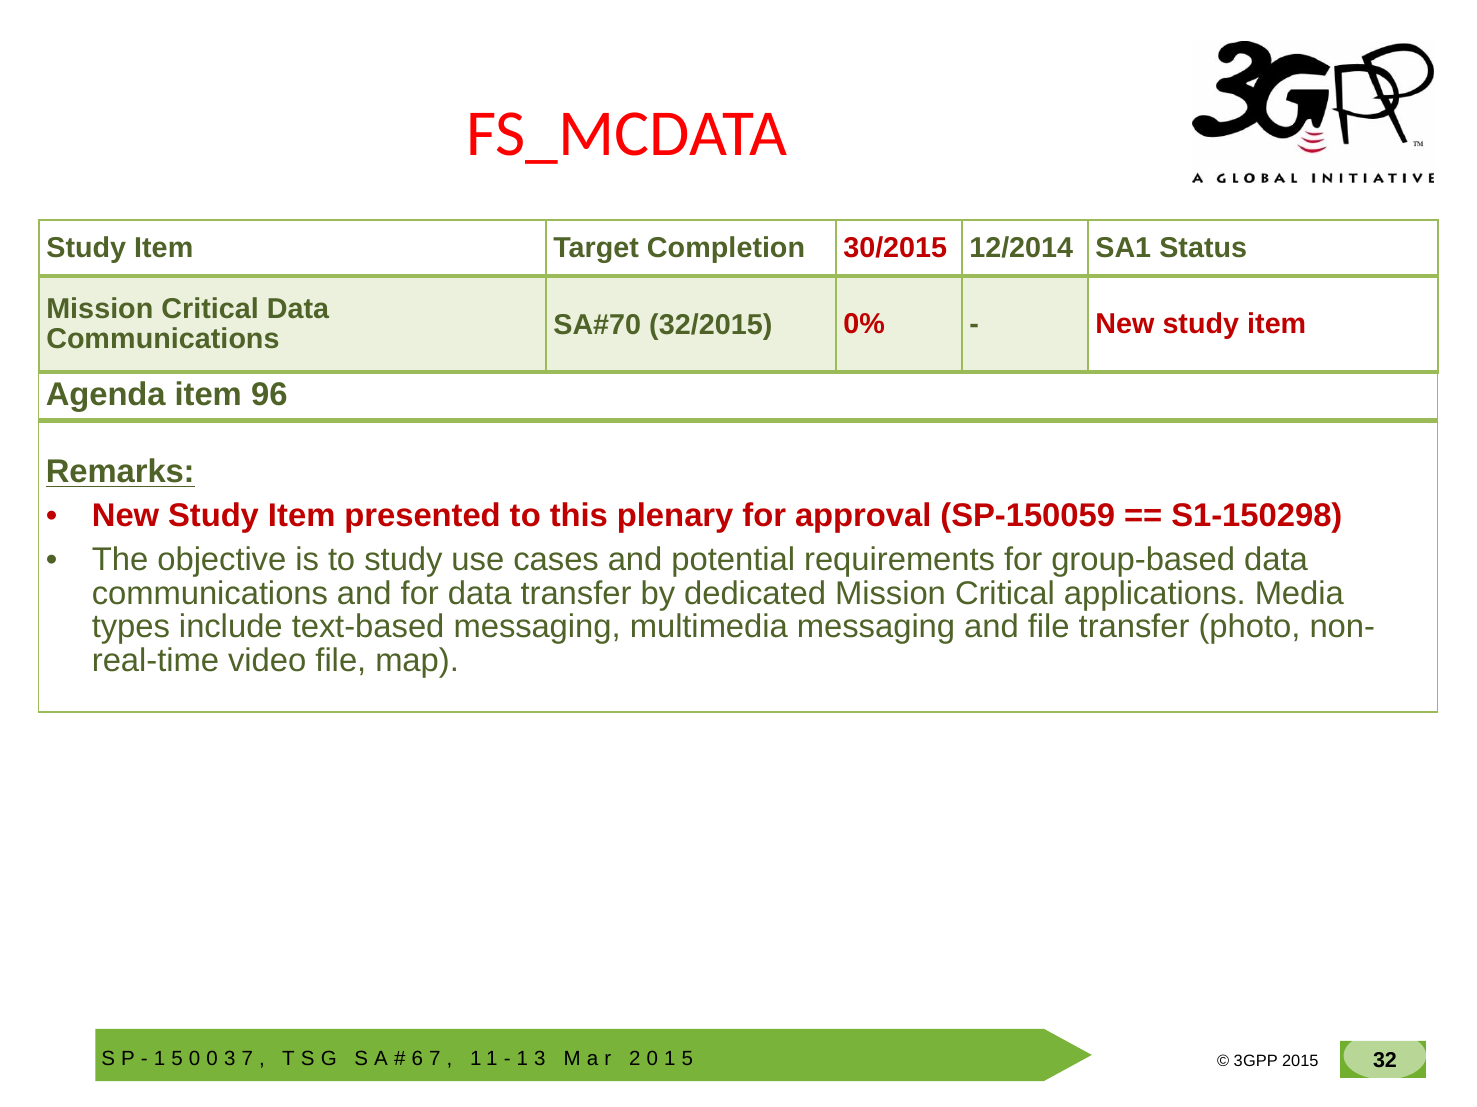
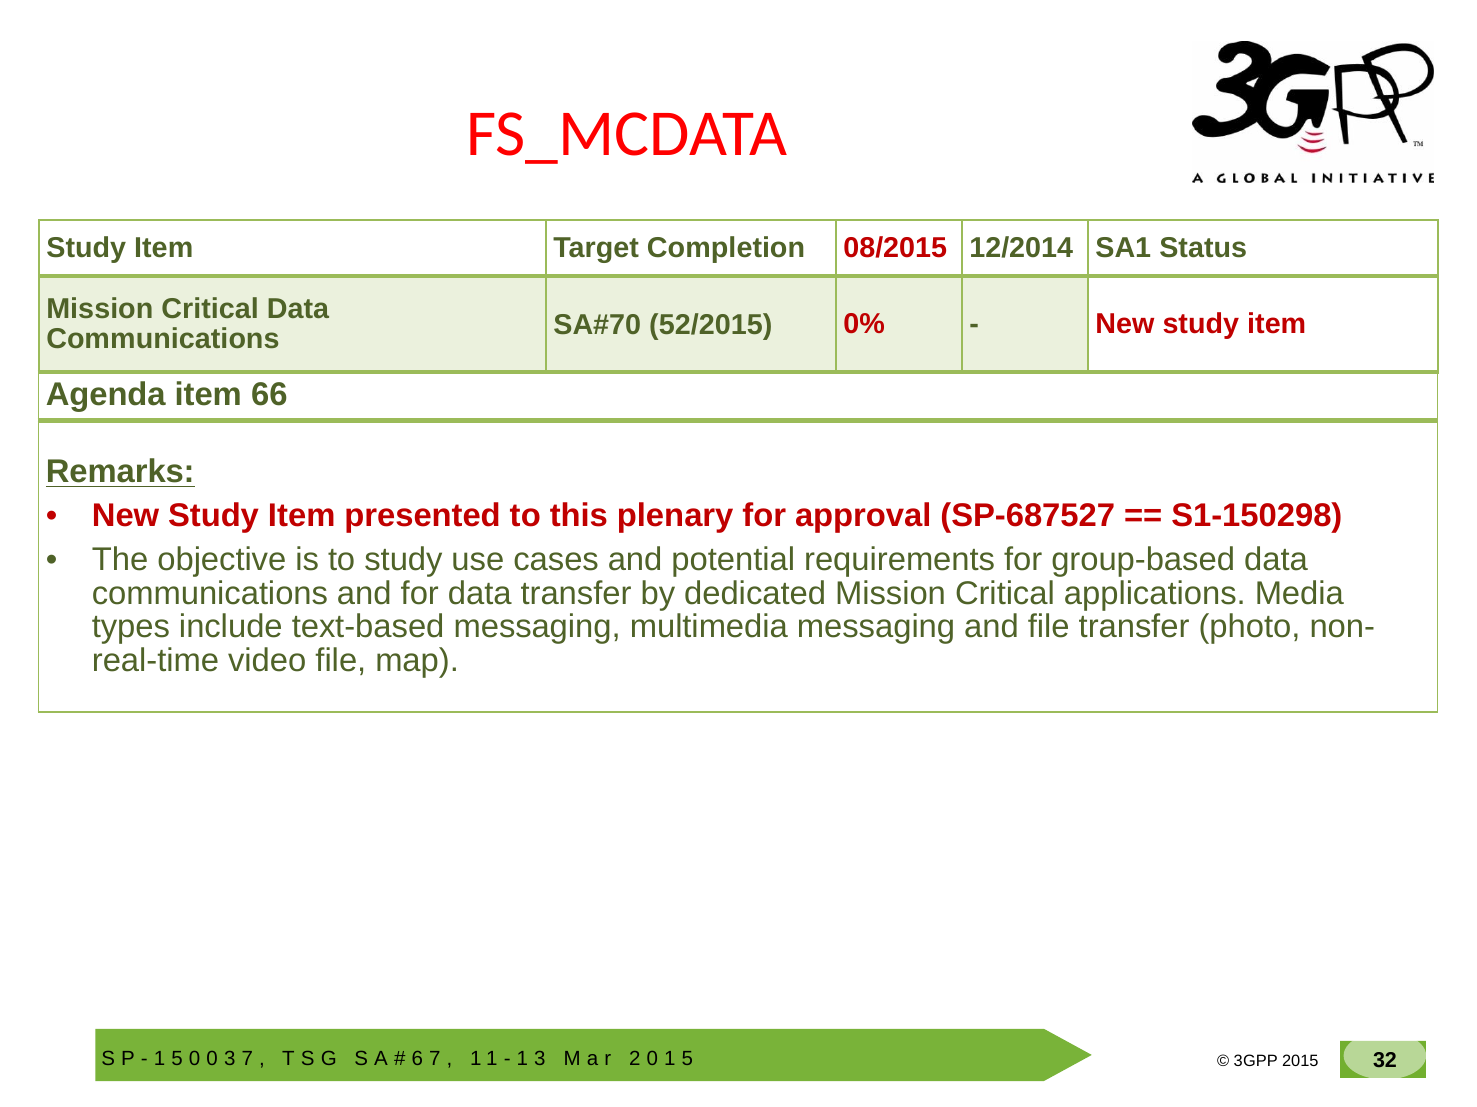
30/2015: 30/2015 -> 08/2015 (895, 249)
32/2015: 32/2015 -> 52/2015 (711, 325)
96: 96 -> 66 (269, 395)
SP-150059: SP-150059 -> SP-687527 (1028, 516)
